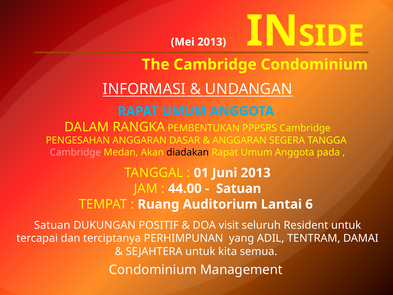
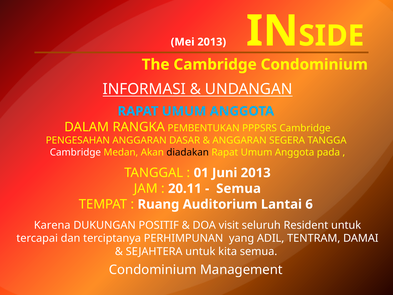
Cambridge colour: pink -> white (75, 152)
44.00: 44.00 -> 20.11 (185, 188)
Satuan: Satuan -> Semua (239, 188)
Satuan: Satuan -> Karena (52, 225)
